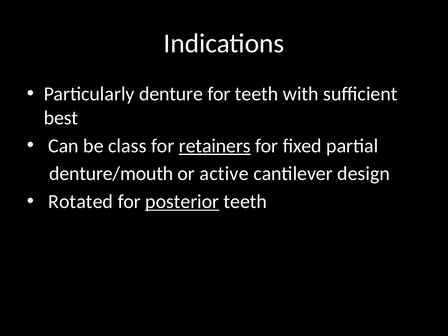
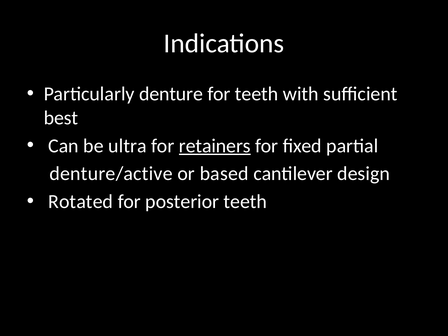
class: class -> ultra (127, 146)
denture/mouth: denture/mouth -> denture/active (111, 174)
active: active -> based (224, 174)
posterior underline: present -> none (182, 202)
